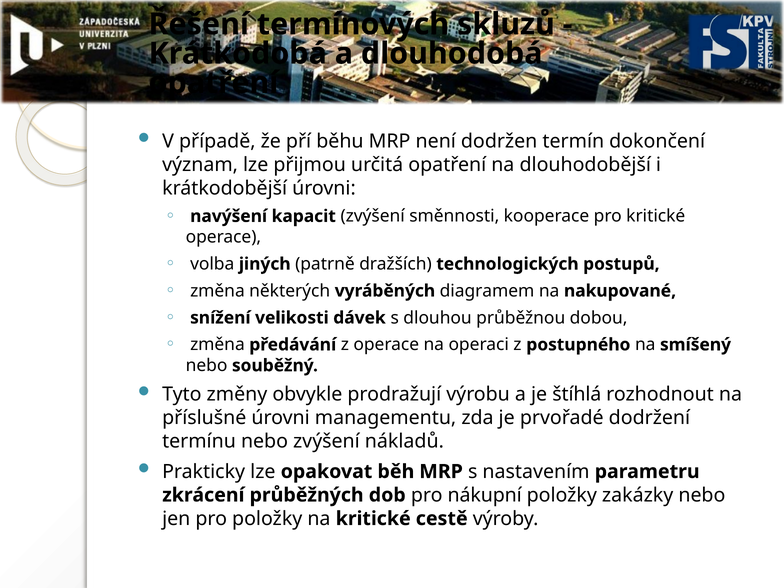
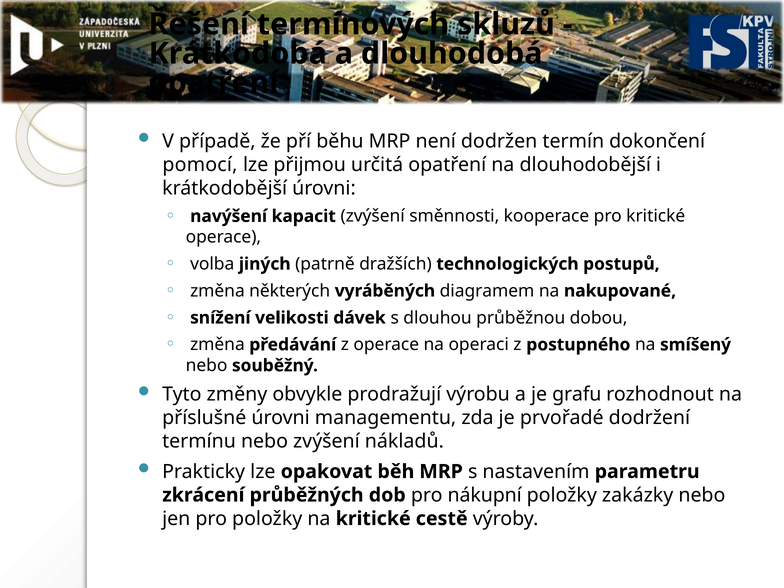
význam: význam -> pomocí (200, 165)
štíhlá: štíhlá -> grafu (577, 394)
